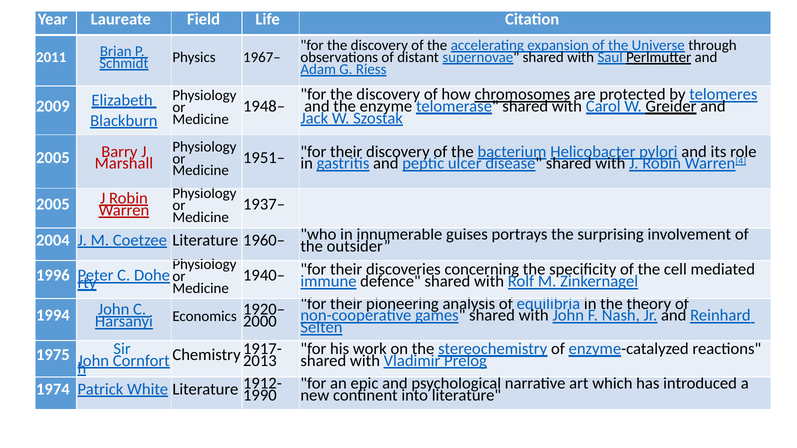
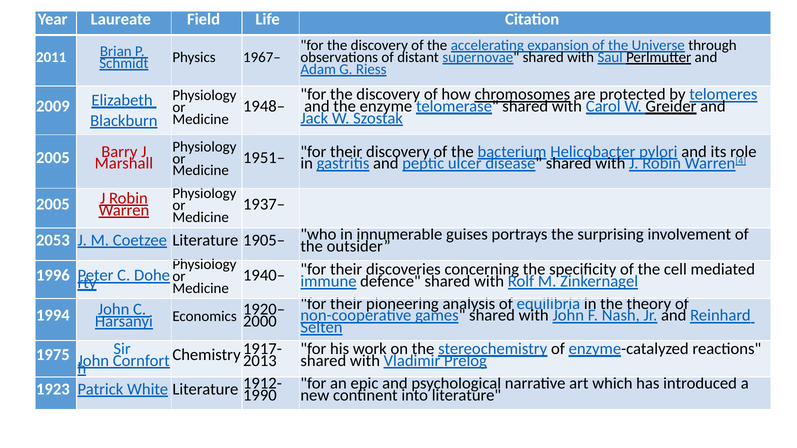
2004: 2004 -> 2053 (53, 240)
1960–: 1960– -> 1905– (264, 240)
1974: 1974 -> 1923 (53, 390)
